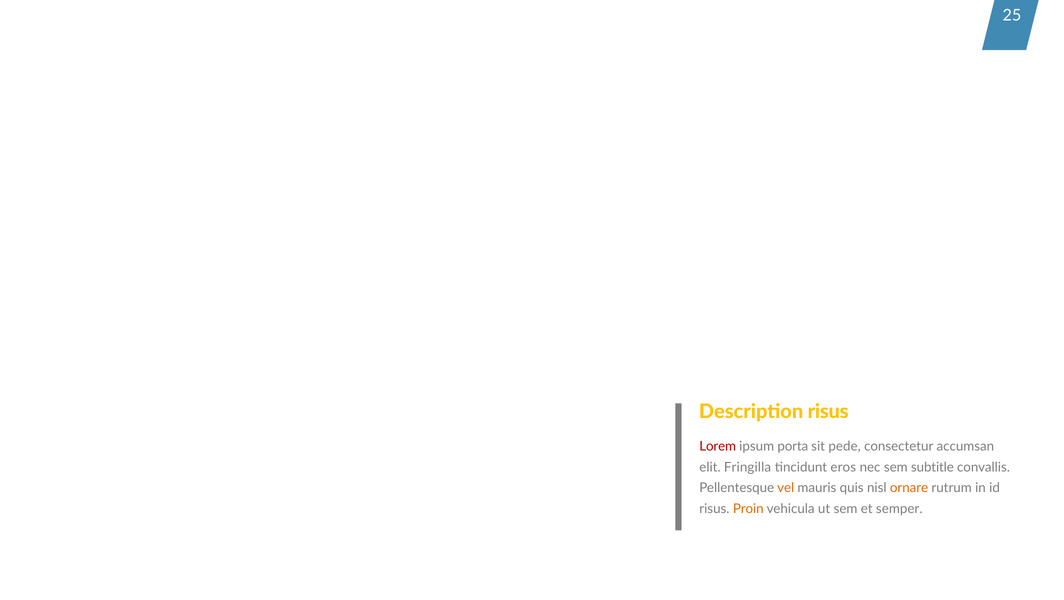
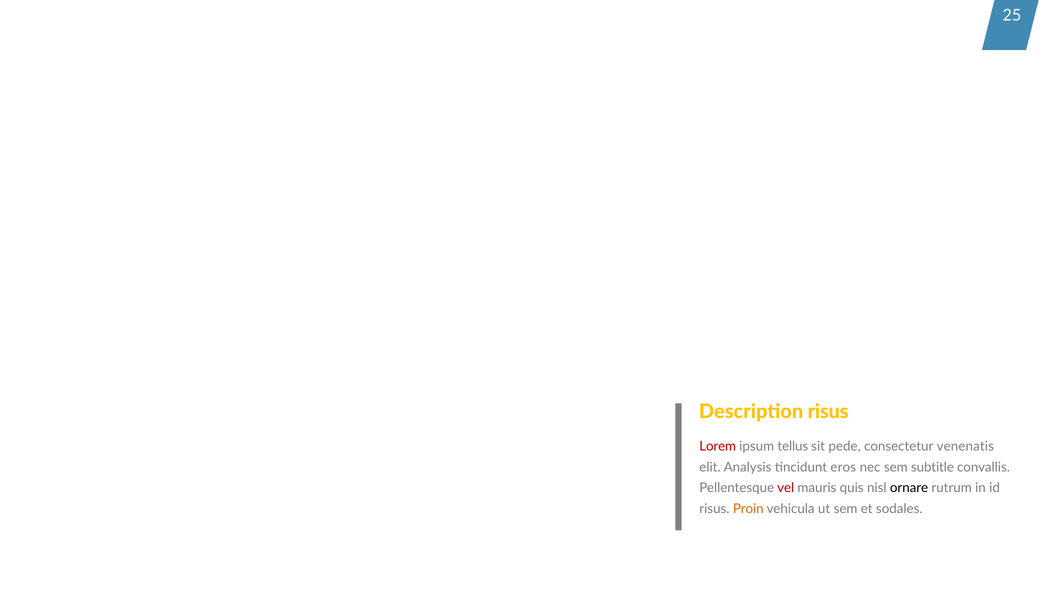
porta: porta -> tellus (793, 446)
accumsan: accumsan -> venenatis (965, 446)
Fringilla: Fringilla -> Analysis (748, 467)
vel colour: orange -> red (786, 488)
ornare colour: orange -> black (909, 488)
semper: semper -> sodales (899, 509)
